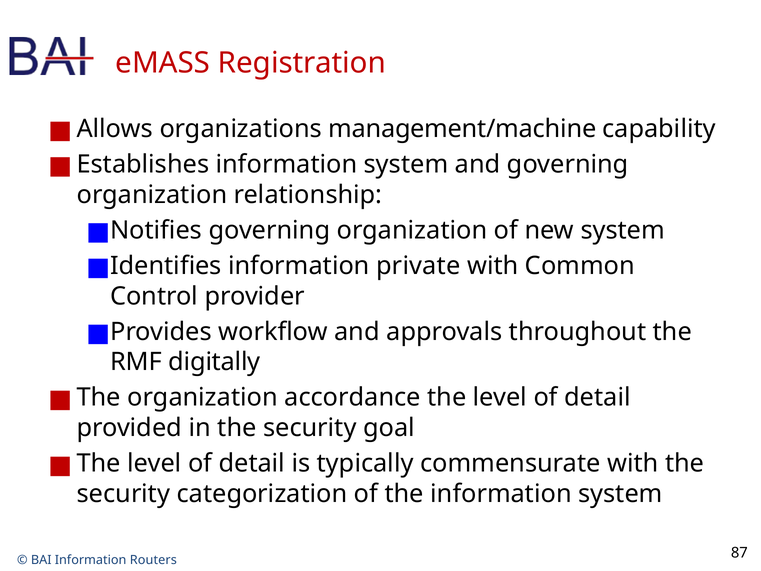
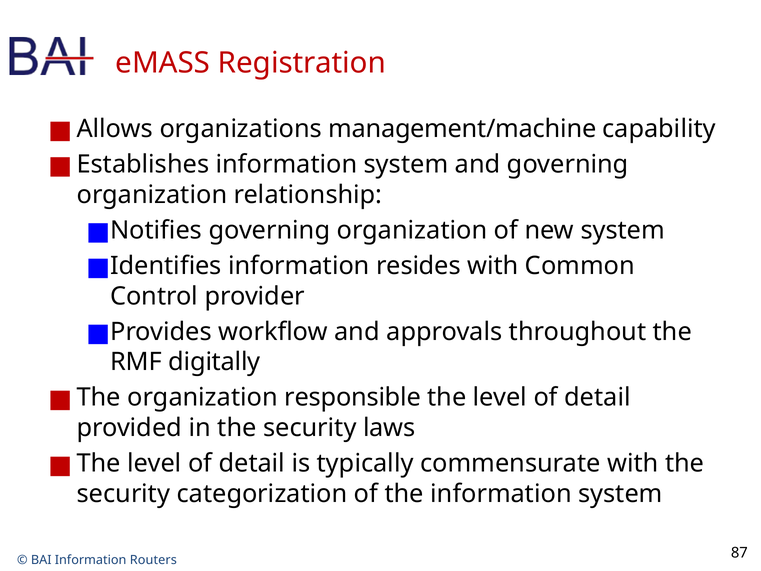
private: private -> resides (418, 266)
accordance: accordance -> responsible (353, 397)
goal: goal -> laws (389, 428)
